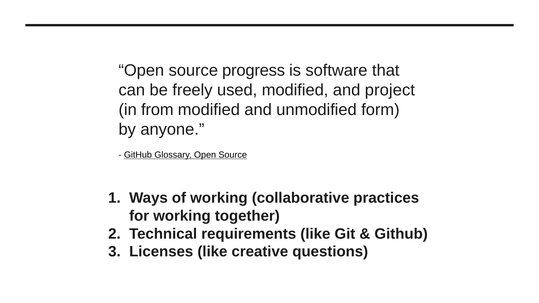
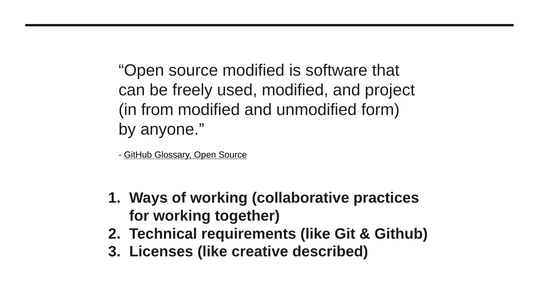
source progress: progress -> modified (254, 70)
questions: questions -> described (330, 252)
